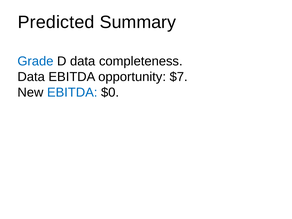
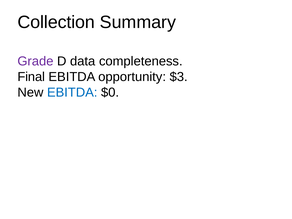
Predicted: Predicted -> Collection (56, 22)
Grade colour: blue -> purple (36, 61)
Data: Data -> Final (31, 77)
$7: $7 -> $3 (179, 77)
